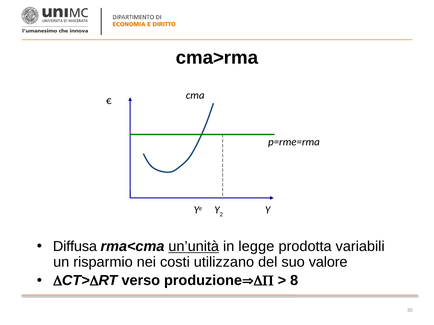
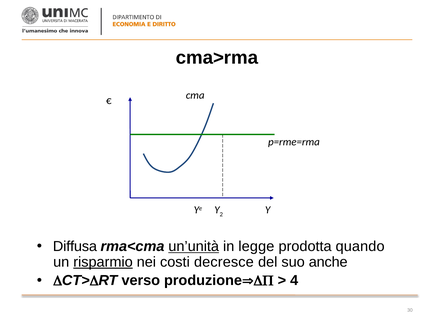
variabili: variabili -> quando (360, 247)
risparmio underline: none -> present (103, 262)
utilizzano: utilizzano -> decresce (224, 262)
valore: valore -> anche (328, 262)
8: 8 -> 4 (294, 281)
